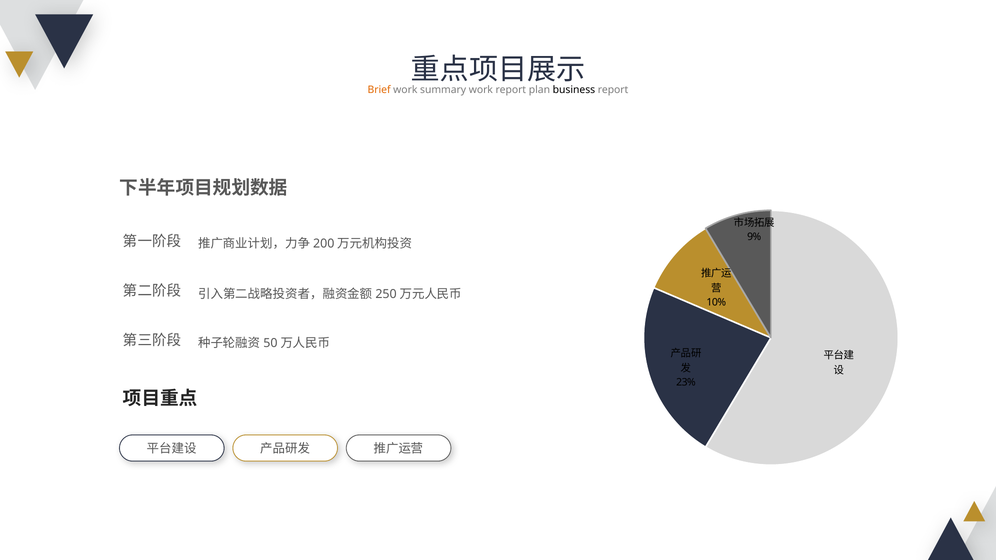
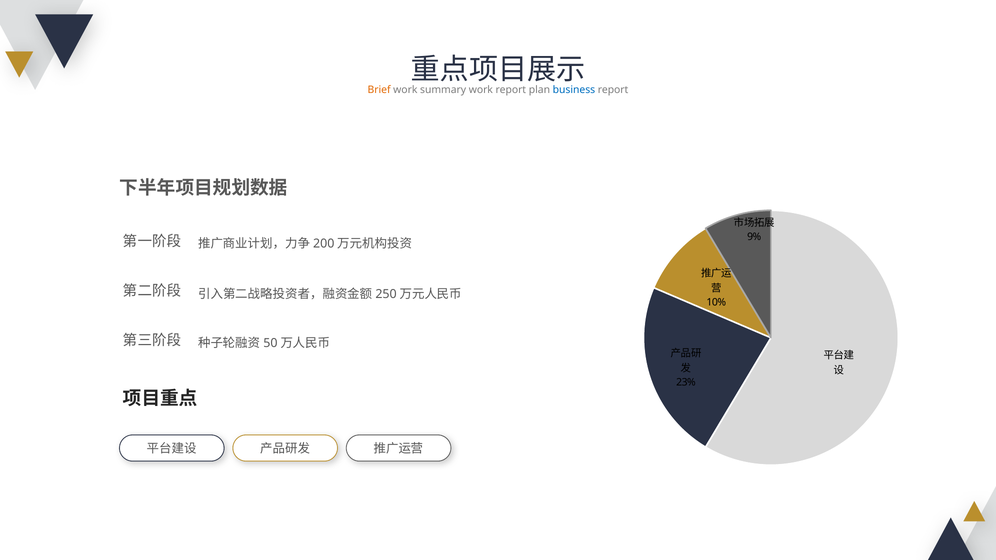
business colour: black -> blue (574, 90)
